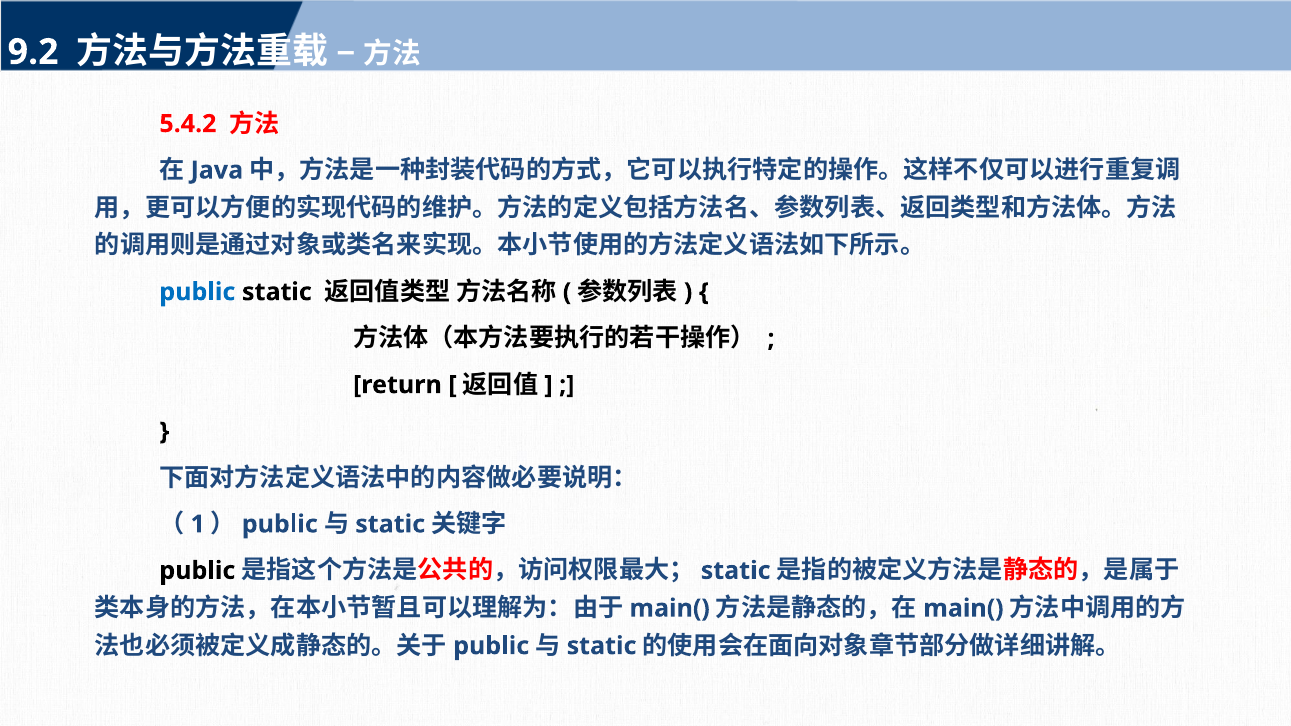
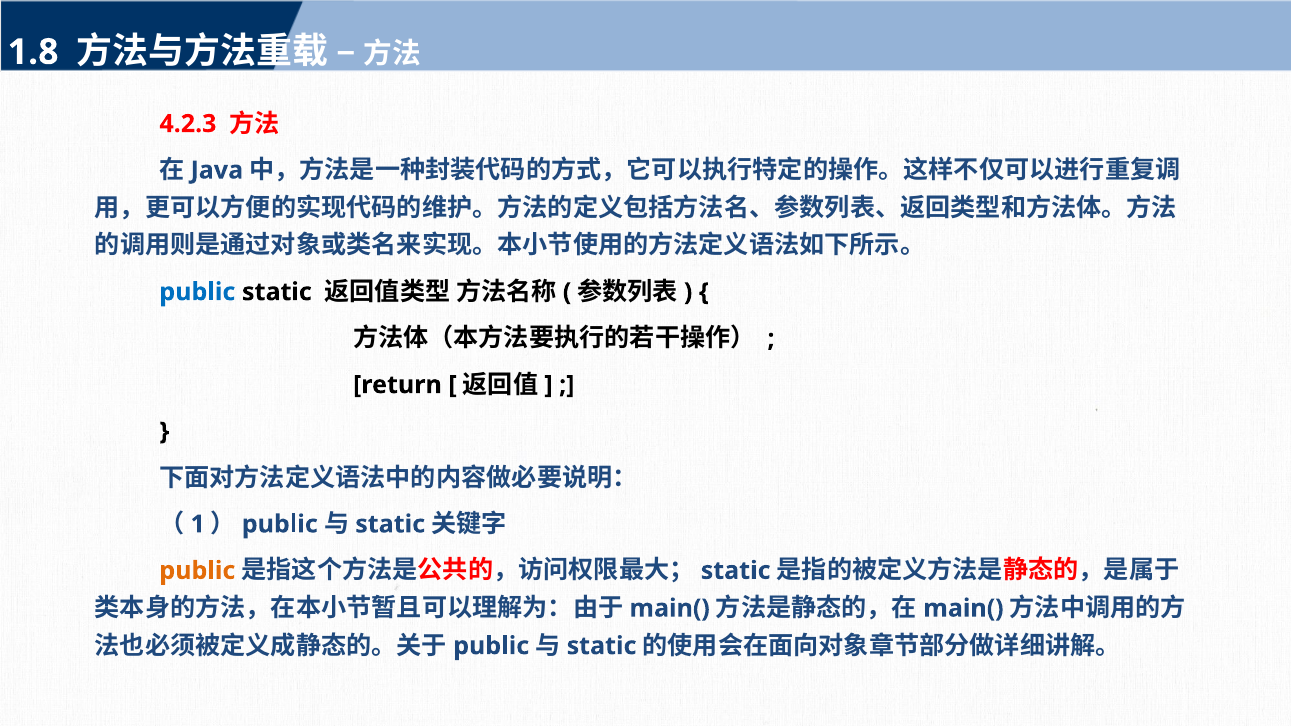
9.2: 9.2 -> 1.8 (33, 52)
5.4.2: 5.4.2 -> 4.2.3 (188, 124)
public colour: black -> orange (197, 571)
